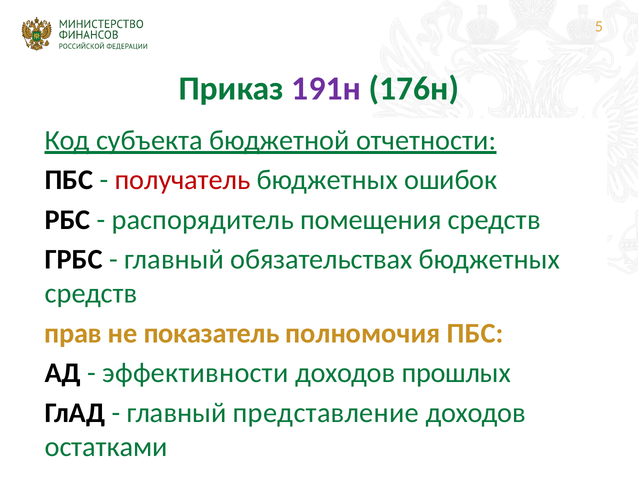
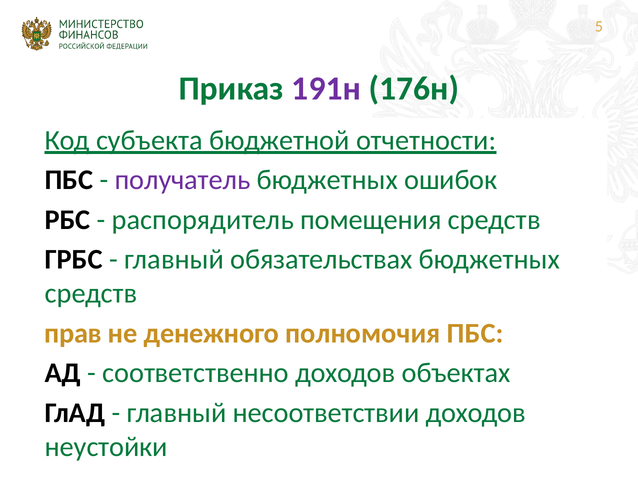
получатель colour: red -> purple (183, 180)
показатель: показатель -> денежного (212, 333)
эффективности: эффективности -> соответственно (196, 373)
прошлых: прошлых -> объектах (456, 373)
представление: представление -> несоответствии (326, 412)
остатками: остатками -> неустойки (106, 446)
